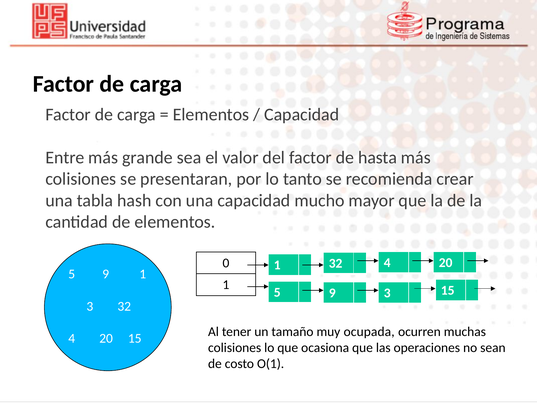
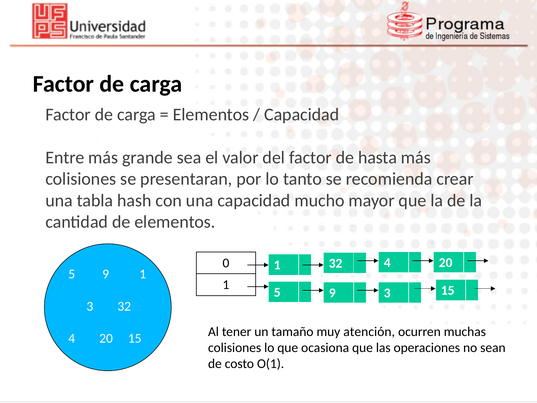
ocupada: ocupada -> atención (369, 331)
